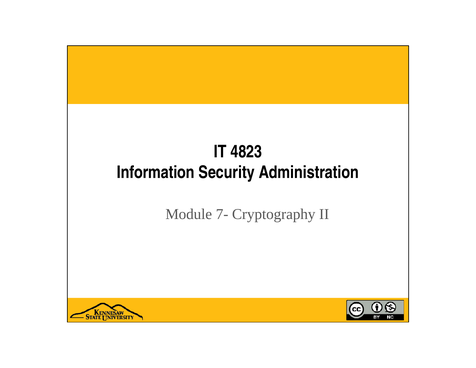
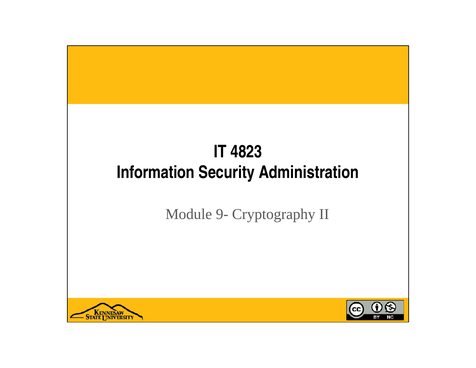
7-: 7- -> 9- (222, 214)
